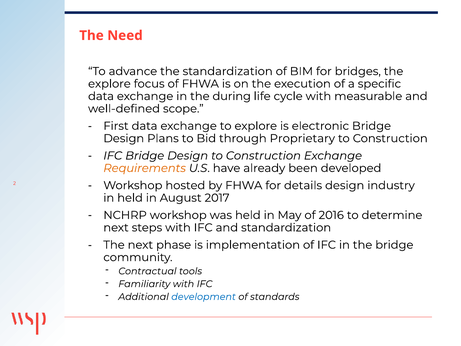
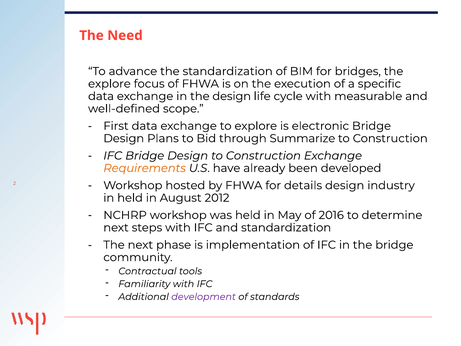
the during: during -> design (232, 96)
Proprietary: Proprietary -> Summarize (302, 138)
2017: 2017 -> 2012 (217, 198)
development colour: blue -> purple (204, 297)
